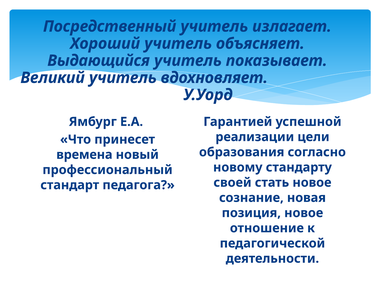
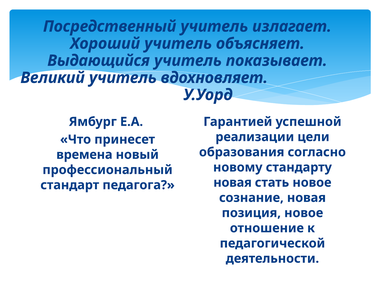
своей: своей -> новая (233, 183)
